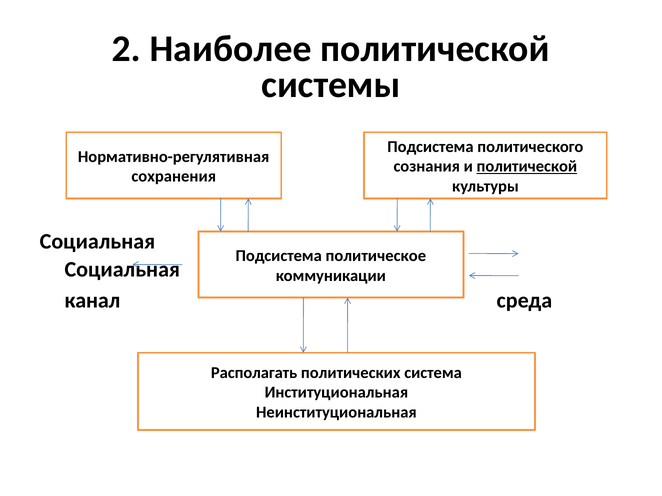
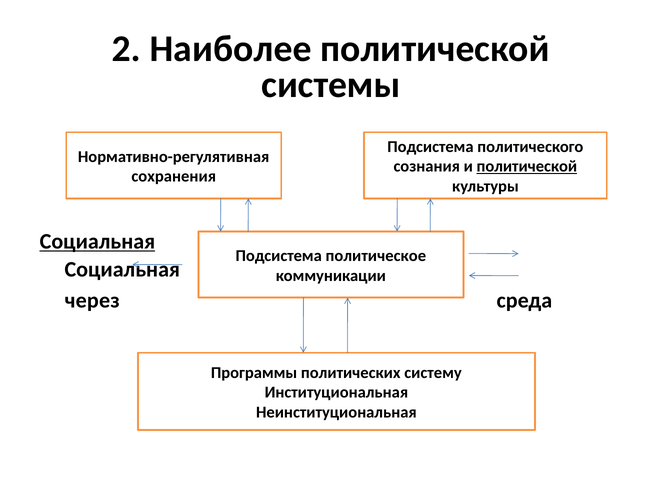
Социальная underline: none -> present (97, 242)
канал: канал -> через (92, 301)
Располагать: Располагать -> Программы (254, 373)
система: система -> систему (433, 373)
